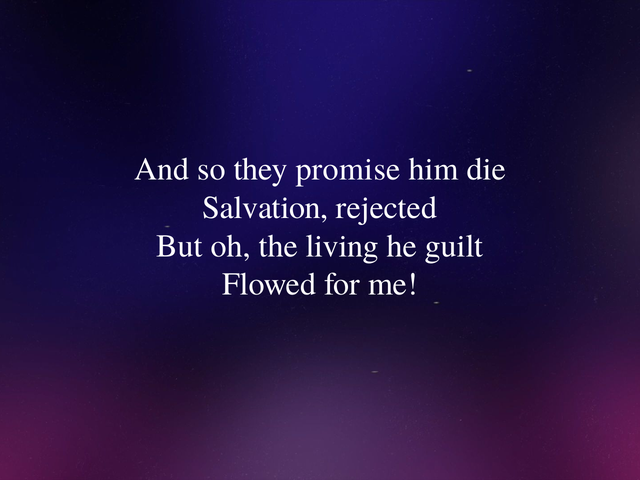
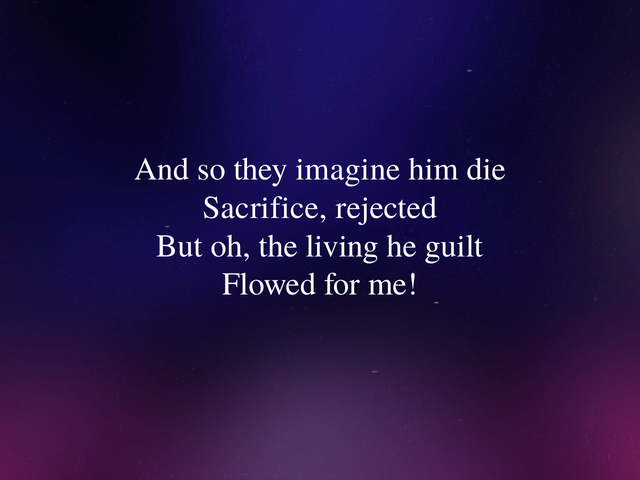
promise: promise -> imagine (348, 169)
Salvation: Salvation -> Sacrifice (265, 208)
